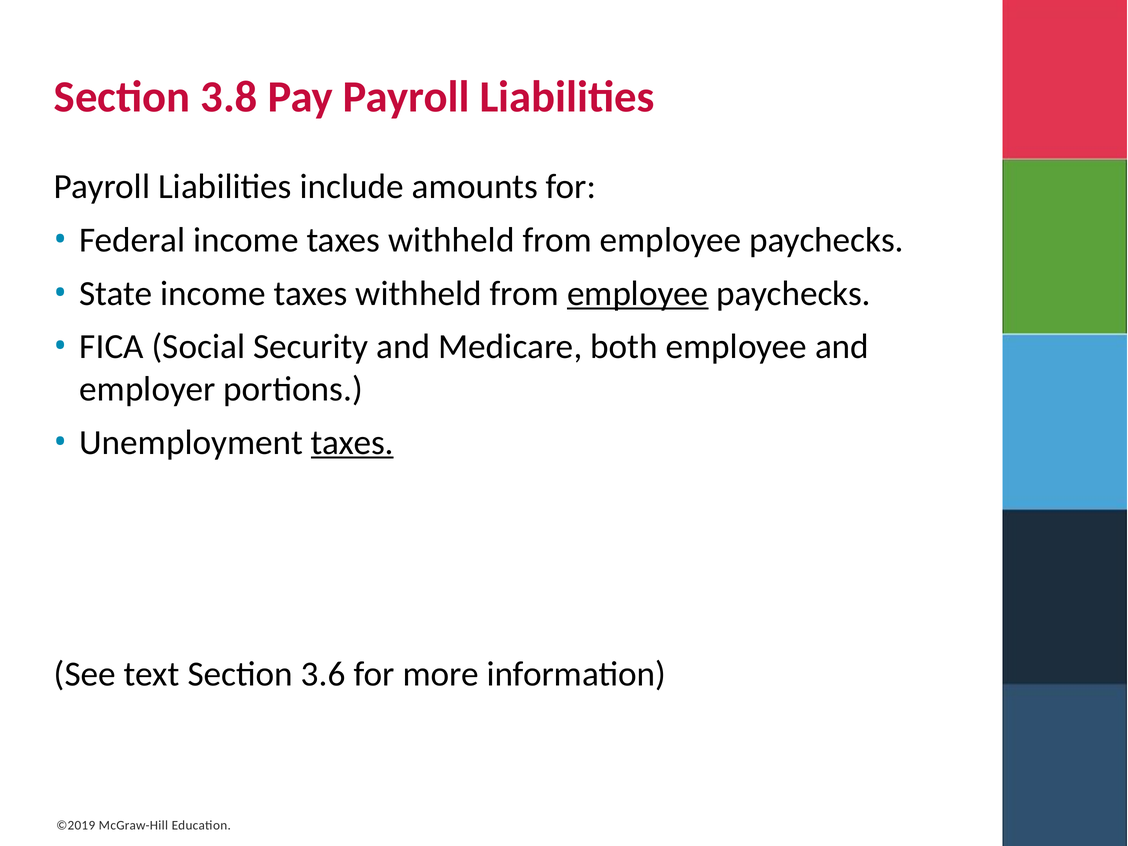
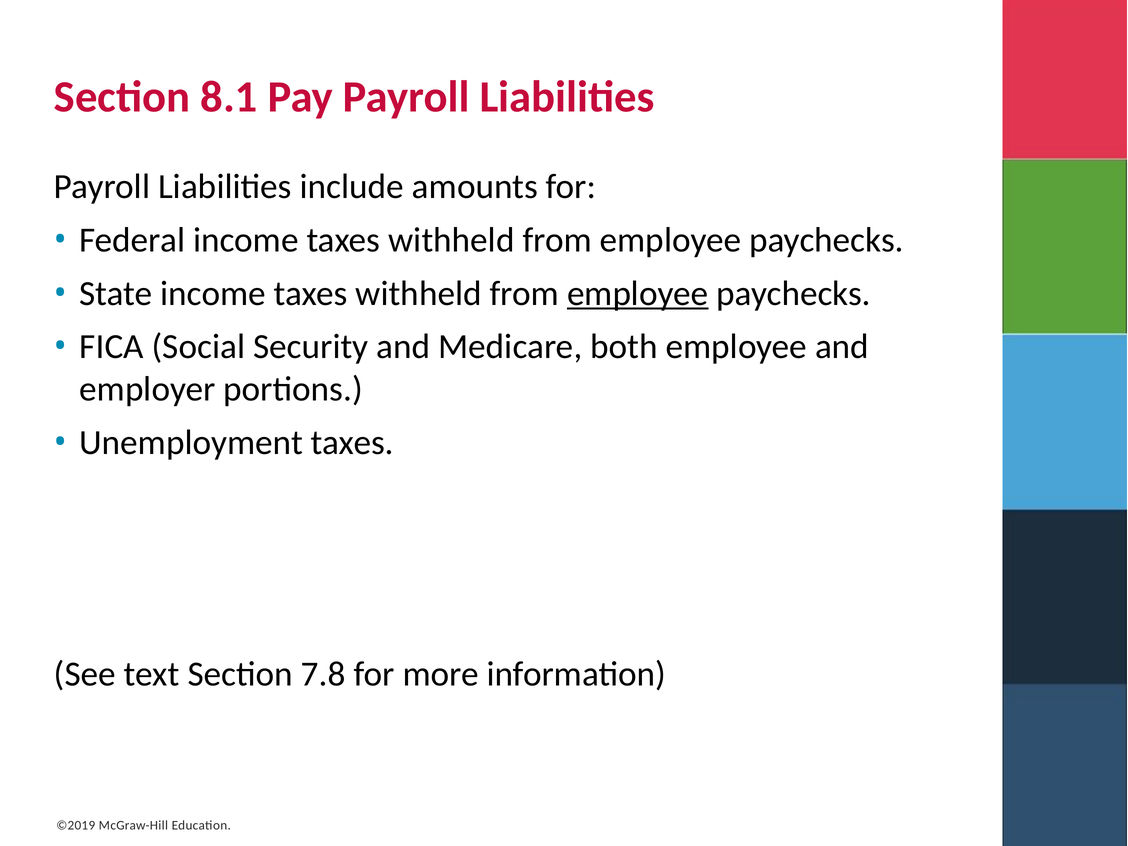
3.8: 3.8 -> 8.1 (229, 97)
taxes underline: present -> none (352, 442)
3.6: 3.6 -> 7.8 (323, 674)
